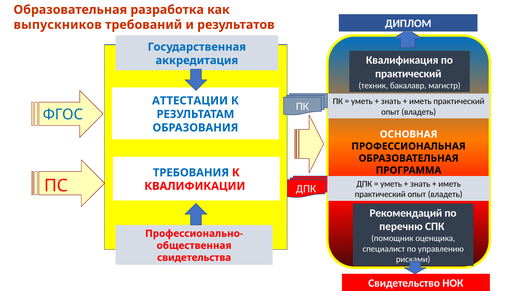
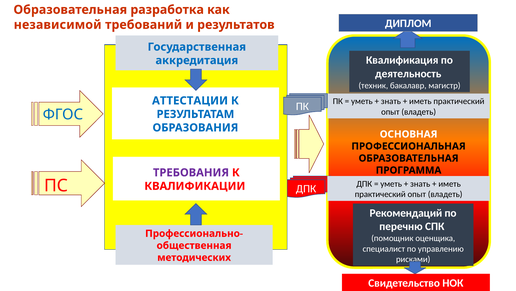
выпускников: выпускников -> независимой (58, 25)
практический: практический -> деятельность (408, 74)
ТРЕБОВАНИЯ colour: blue -> purple (191, 172)
свидетельства: свидетельства -> методических (194, 257)
